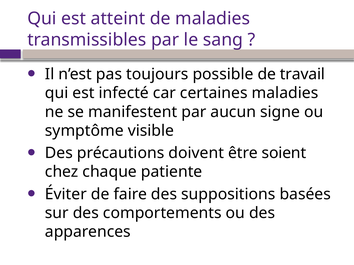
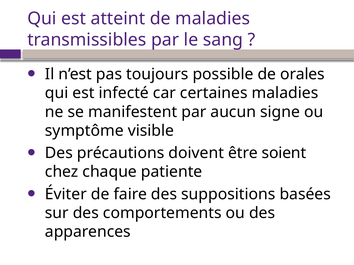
travail: travail -> orales (302, 74)
